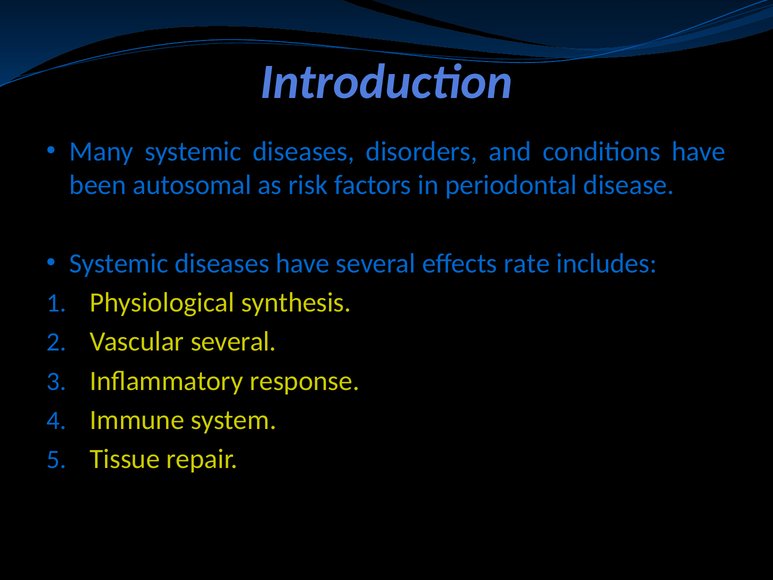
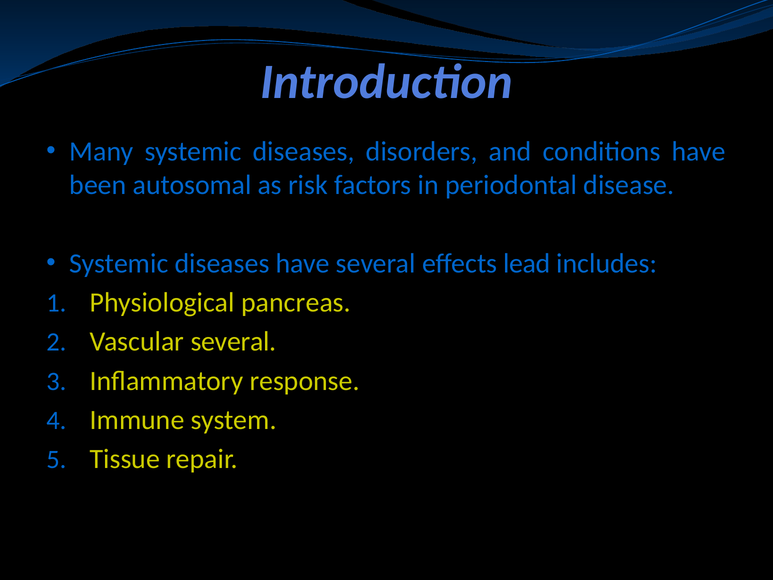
rate: rate -> lead (527, 263)
synthesis: synthesis -> pancreas (296, 302)
